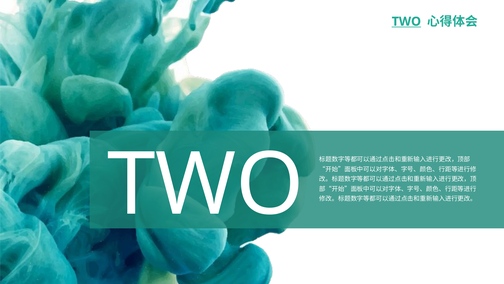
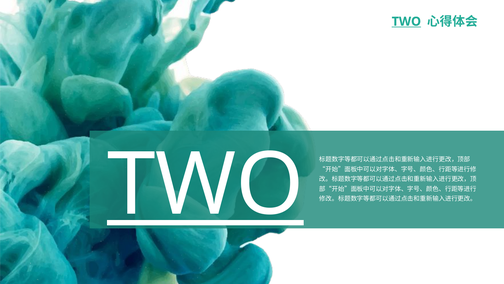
TWO underline: none -> present (205, 185)
